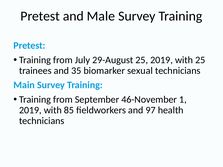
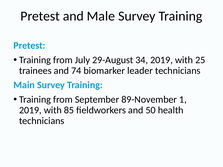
29-August 25: 25 -> 34 (142, 60)
35: 35 -> 74 (76, 71)
sexual: sexual -> leader (140, 71)
46-November: 46-November -> 89-November (149, 100)
97: 97 -> 50 (151, 110)
